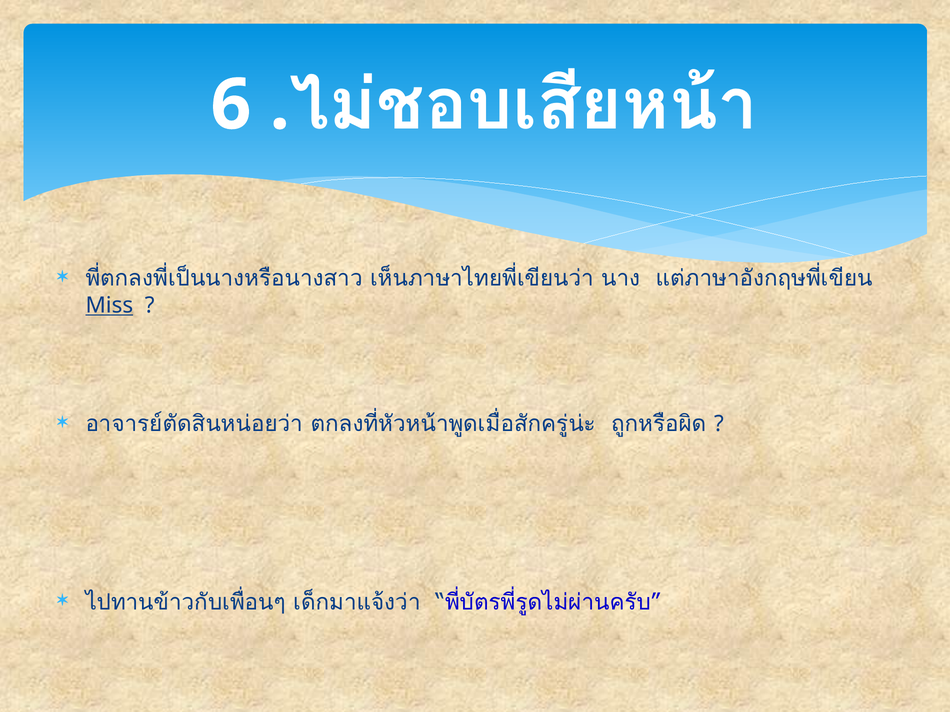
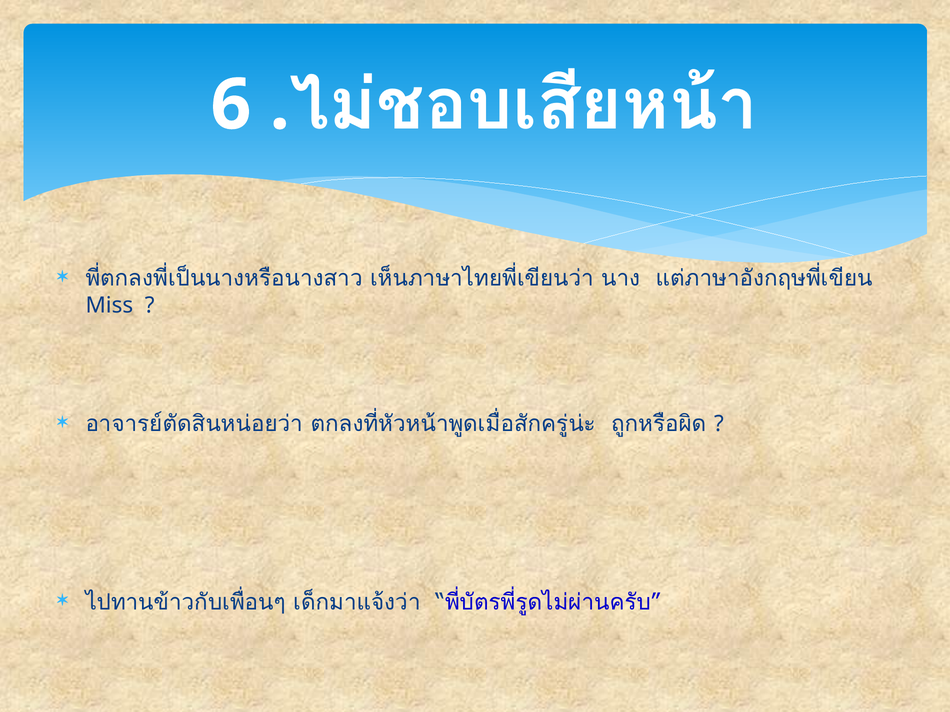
Miss underline: present -> none (109, 306)
